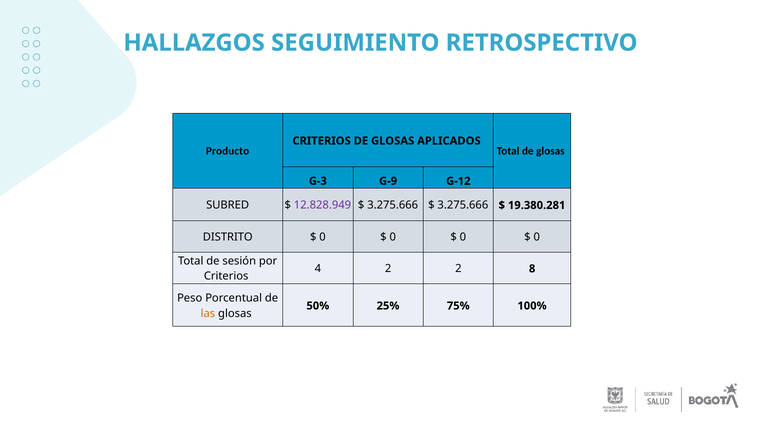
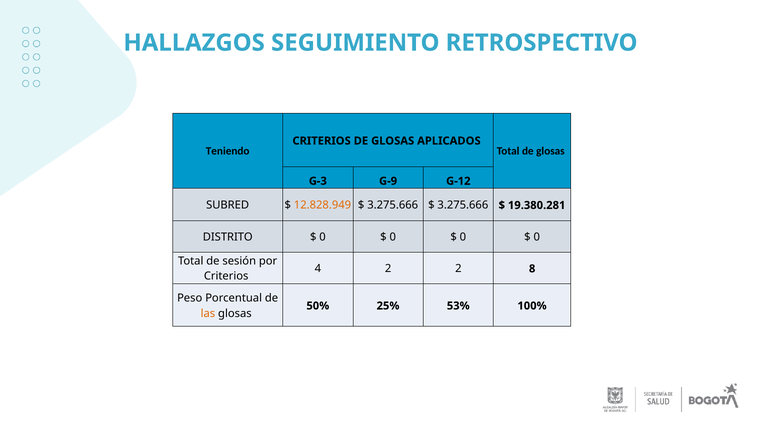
Producto: Producto -> Teniendo (228, 151)
12.828.949 colour: purple -> orange (322, 205)
75%: 75% -> 53% (458, 306)
